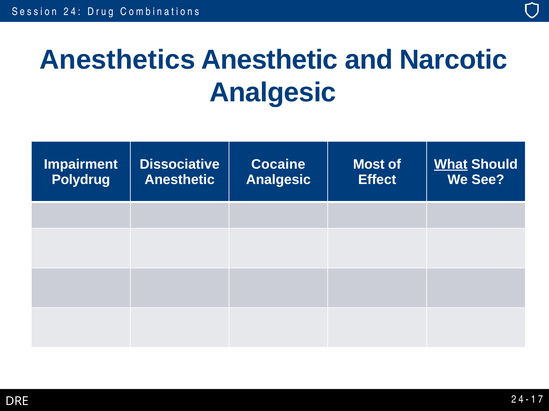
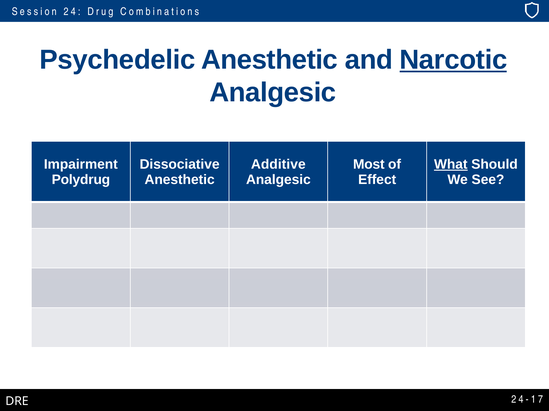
Anesthetics: Anesthetics -> Psychedelic (117, 60)
Narcotic underline: none -> present (453, 60)
Cocaine: Cocaine -> Additive (278, 165)
